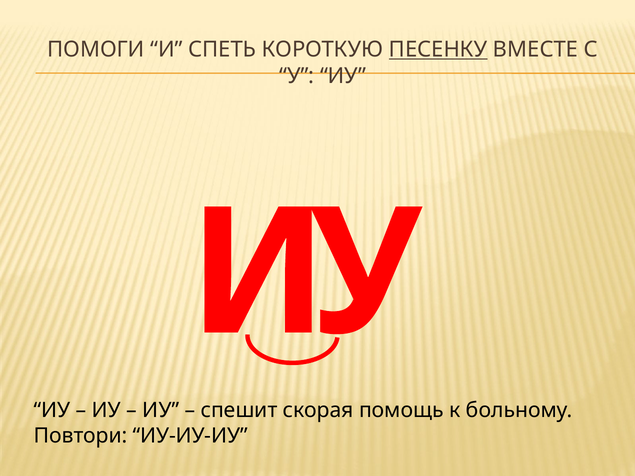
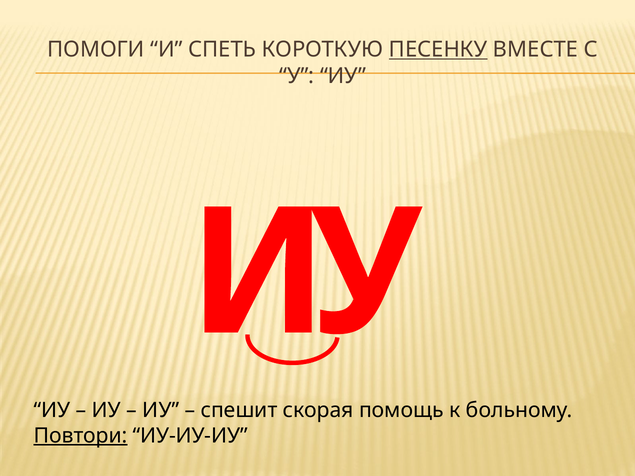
Повтори underline: none -> present (81, 436)
